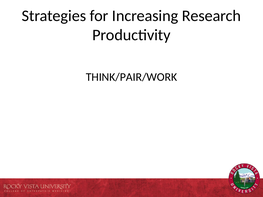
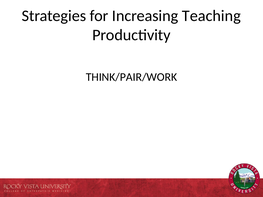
Research: Research -> Teaching (211, 16)
